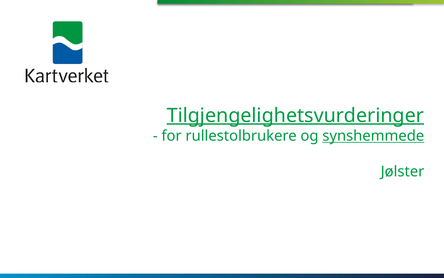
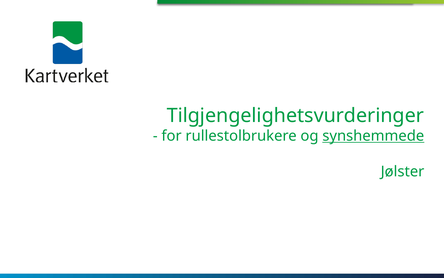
Tilgjengelighetsvurderinger underline: present -> none (295, 115)
